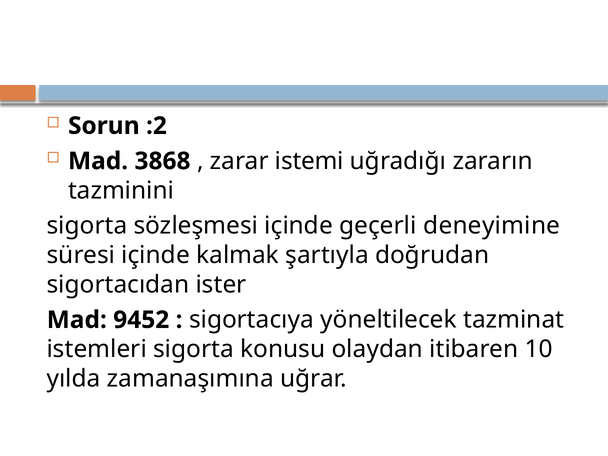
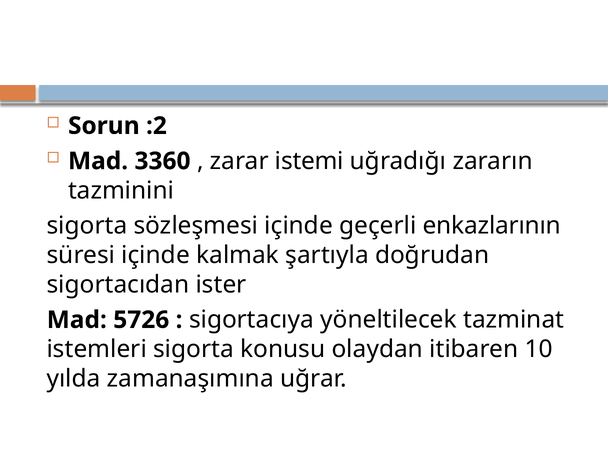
3868: 3868 -> 3360 (163, 161)
deneyimine: deneyimine -> enkazlarının (492, 226)
9452: 9452 -> 5726 (141, 320)
